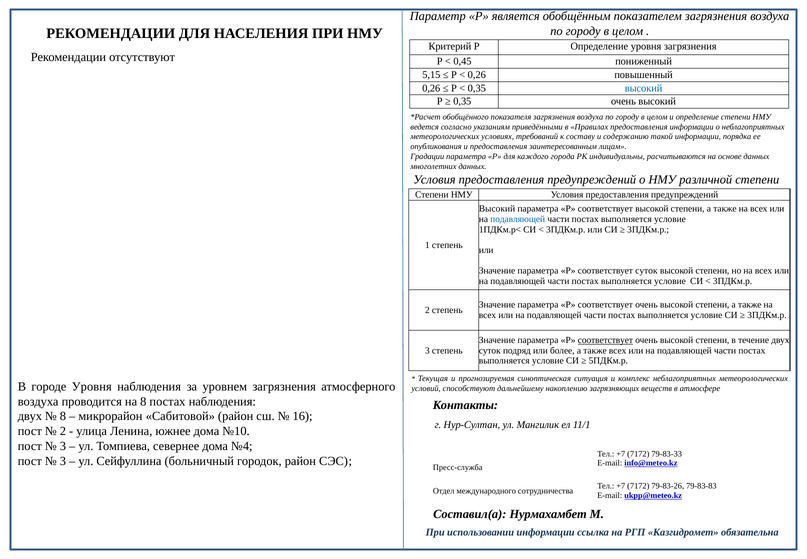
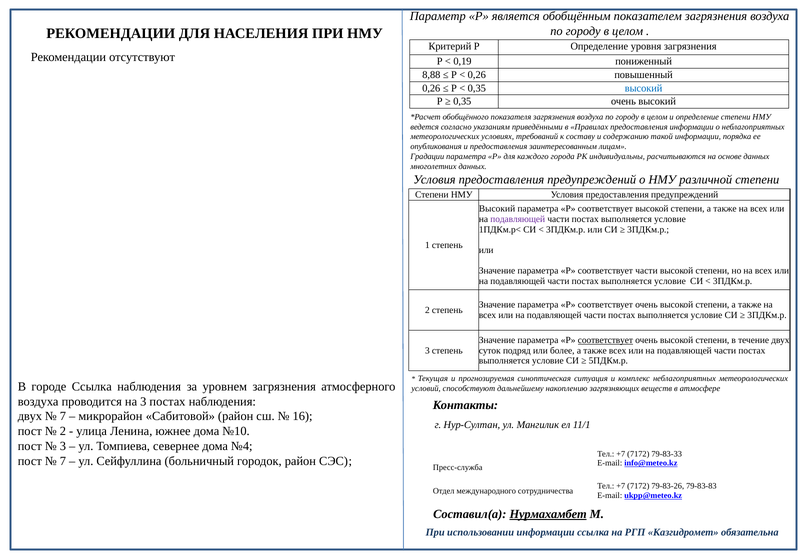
0,45: 0,45 -> 0,19 (462, 61)
5,15: 5,15 -> 8,88 (431, 75)
подавляющей colour: blue -> purple (518, 219)
соответствует суток: суток -> части (646, 271)
городе Уровня: Уровня -> Ссылка (92, 386)
на 8: 8 -> 3 (143, 401)
8: 8 -> 7 (63, 416)
3: 3 -> 7 (63, 461)
Нурмахамбет underline: none -> present (548, 514)
